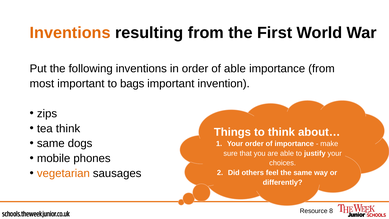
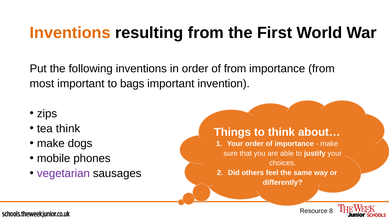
of able: able -> from (235, 69)
same: same -> make (51, 143)
vegetarian colour: orange -> purple (63, 173)
